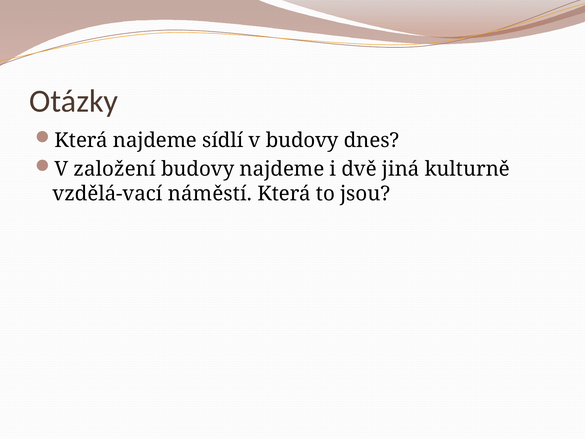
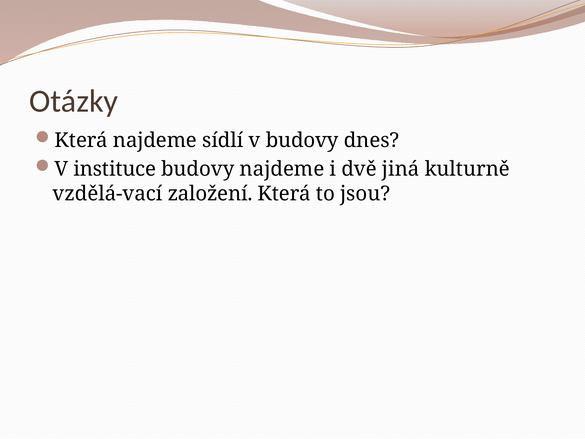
založení: založení -> instituce (115, 169)
náměstí: náměstí -> založení (210, 194)
